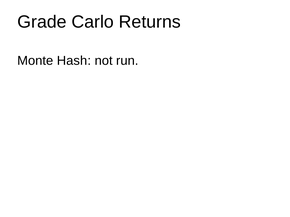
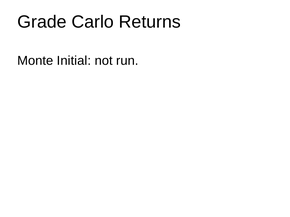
Hash: Hash -> Initial (74, 61)
